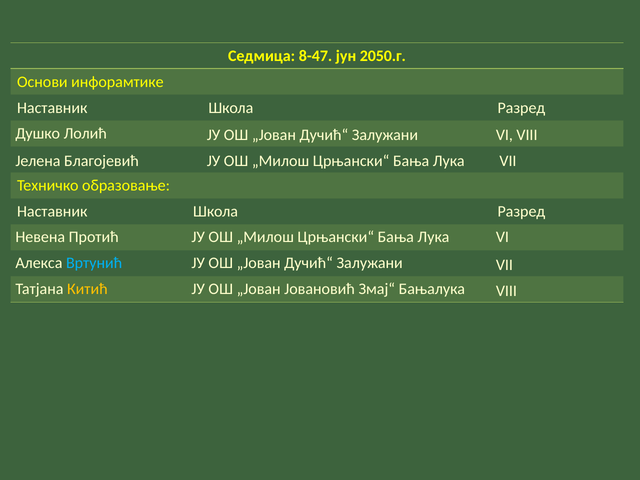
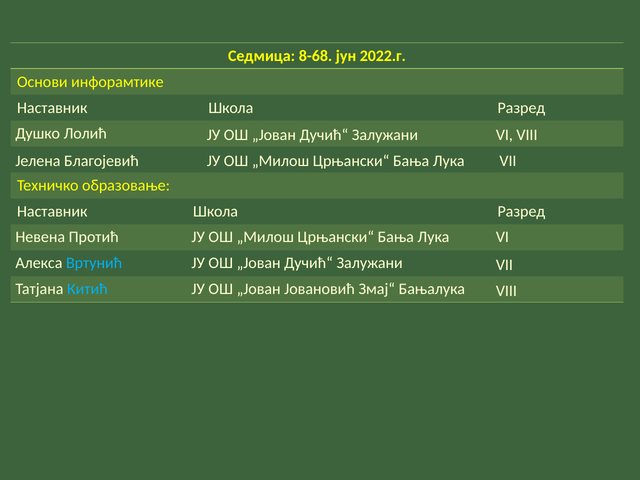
8-47: 8-47 -> 8-68 (316, 56)
2050.г: 2050.г -> 2022.г (383, 56)
Китић colour: yellow -> light blue (87, 289)
